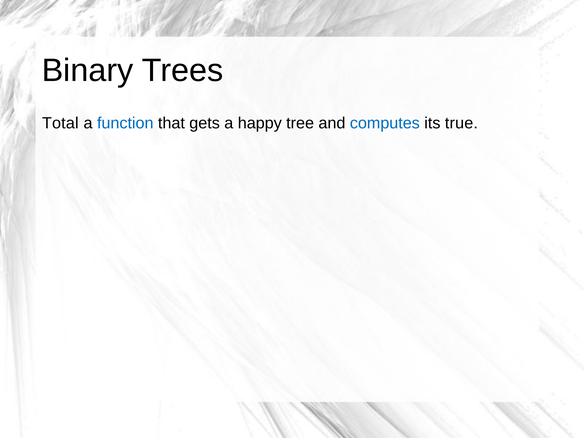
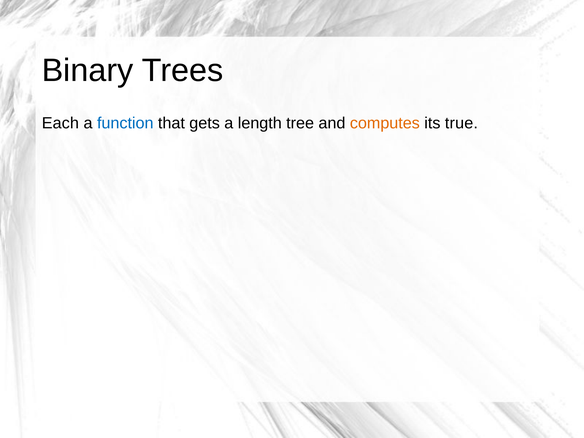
Total: Total -> Each (60, 123)
happy: happy -> length (260, 123)
computes colour: blue -> orange (385, 123)
